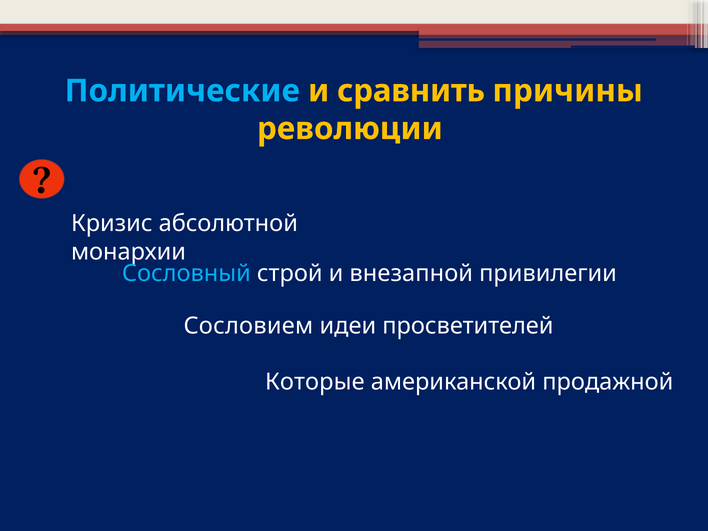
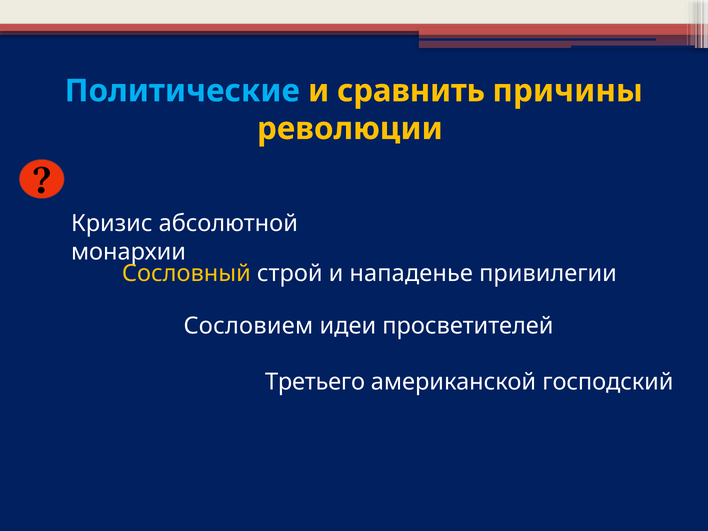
Сословный colour: light blue -> yellow (186, 274)
внезапной: внезапной -> нападенье (411, 274)
Которые: Которые -> Третьего (315, 382)
продажной: продажной -> господский (608, 382)
